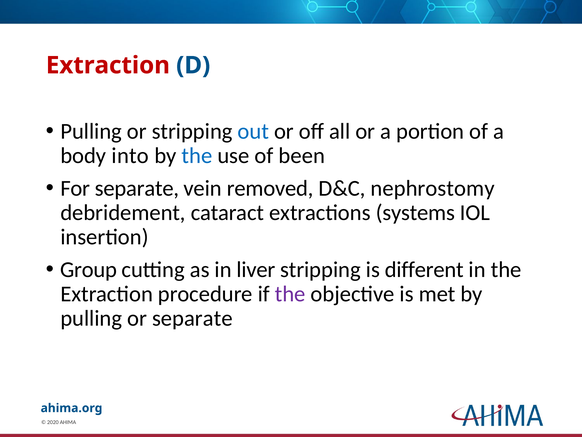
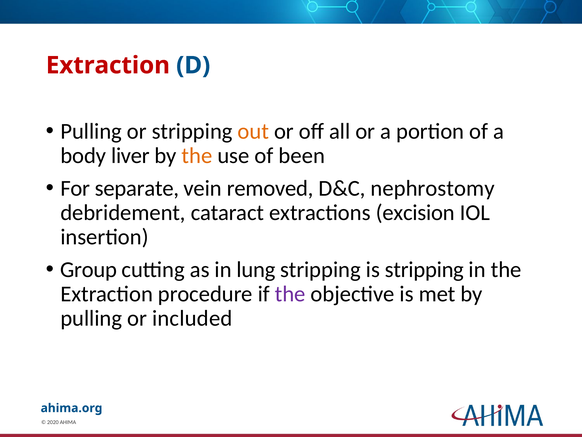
out colour: blue -> orange (253, 131)
into: into -> liver (130, 156)
the colour: blue -> orange (197, 156)
systems: systems -> excision (415, 212)
liver: liver -> lung (256, 269)
is different: different -> stripping (424, 269)
or separate: separate -> included (192, 318)
